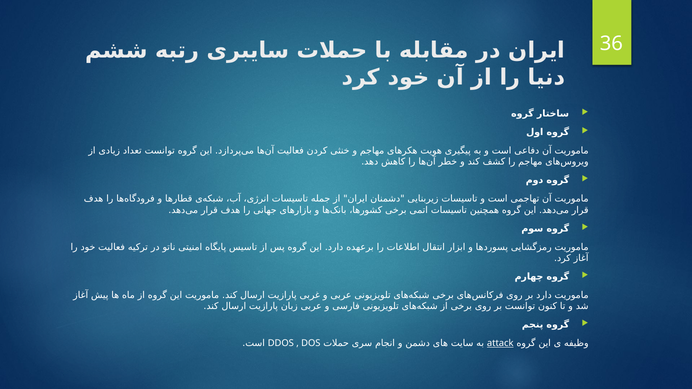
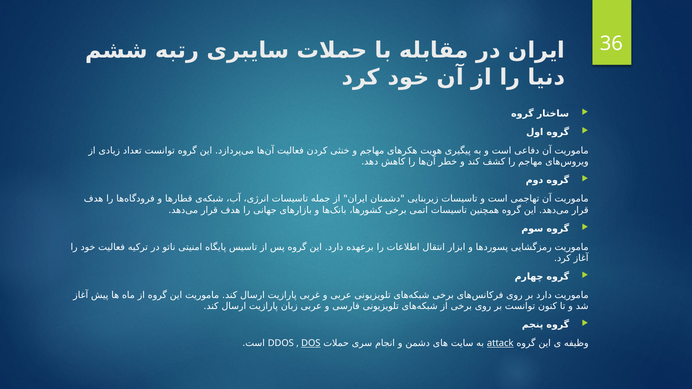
DOS underline: none -> present (311, 343)
